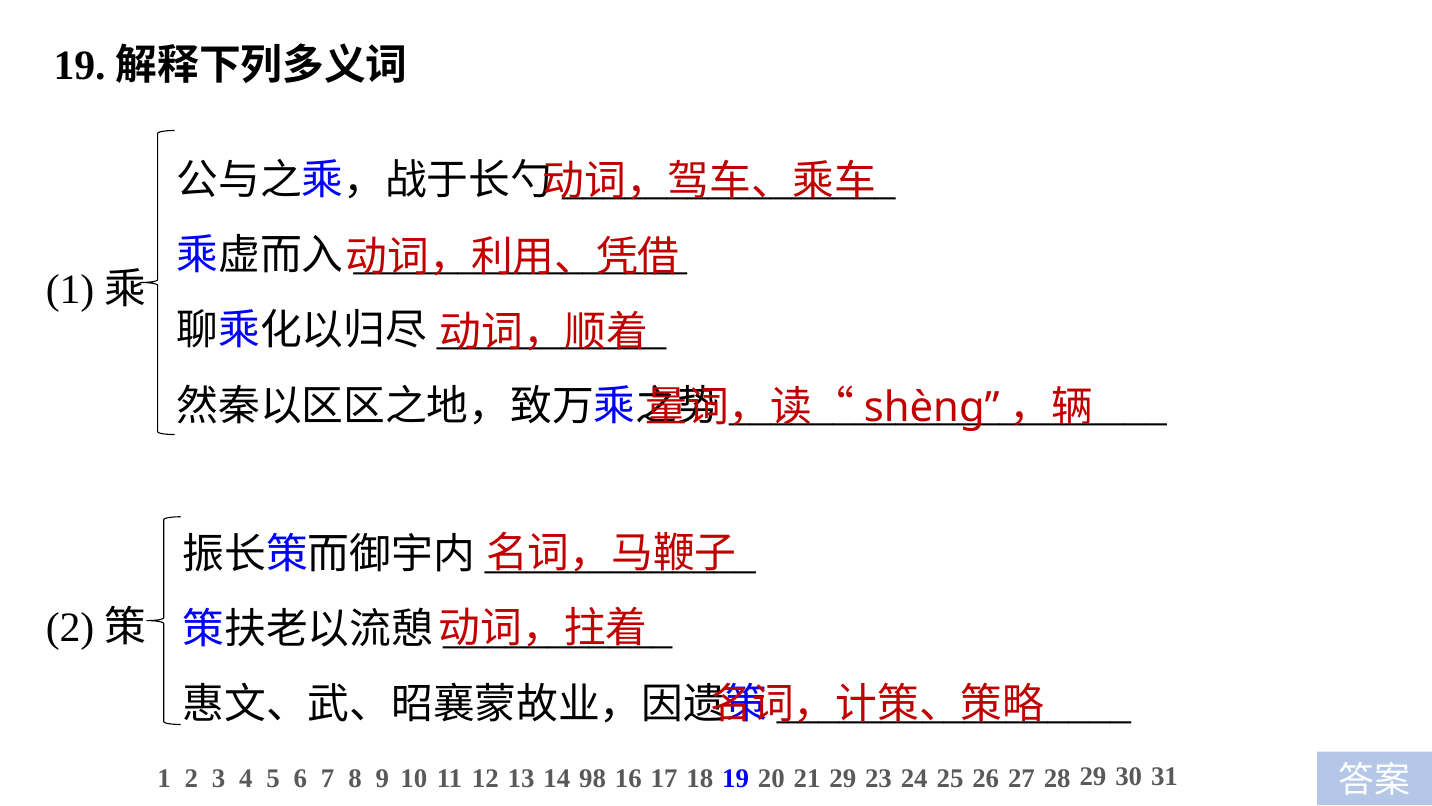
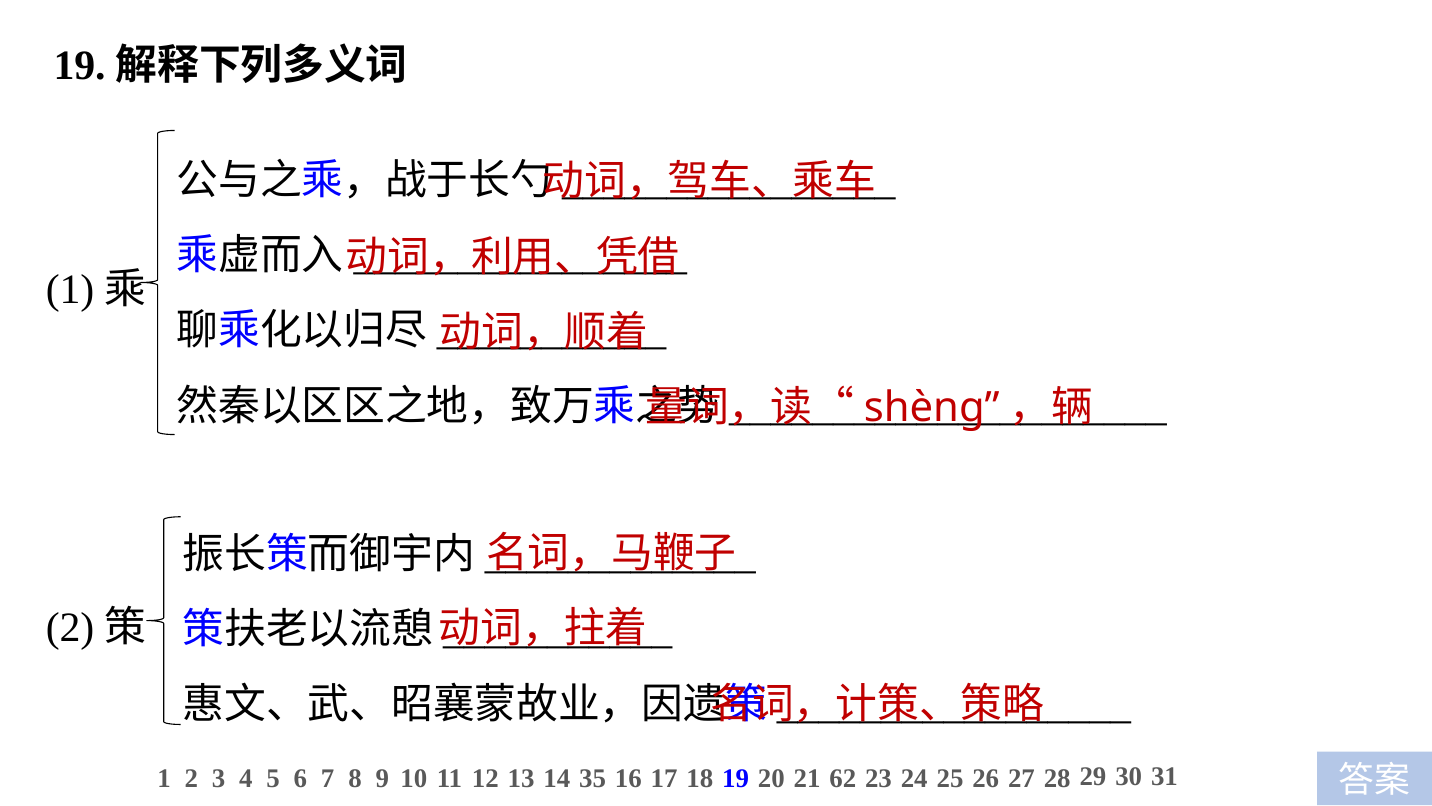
98: 98 -> 35 (593, 778)
21 29: 29 -> 62 (843, 778)
